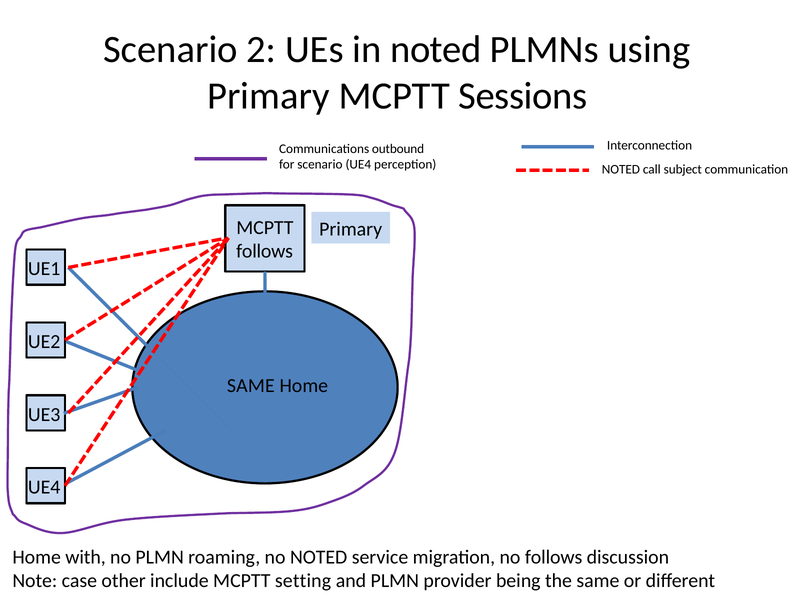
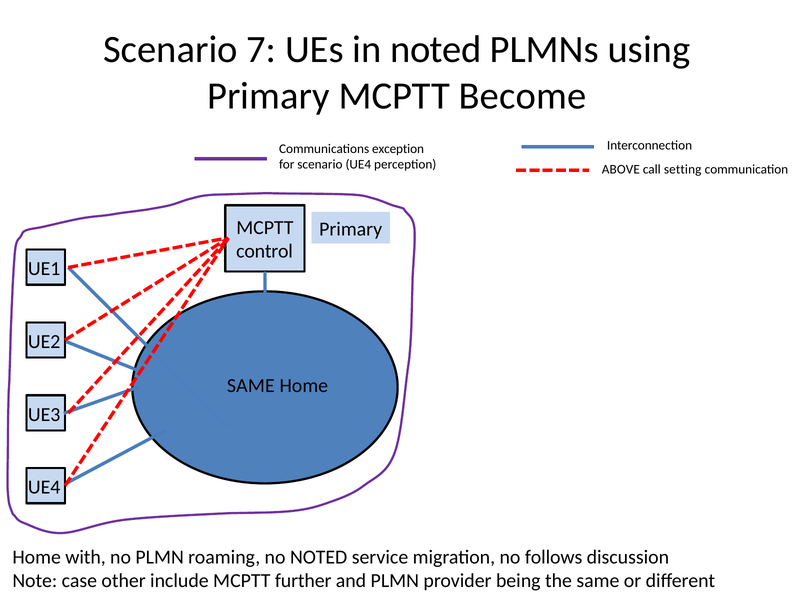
2: 2 -> 7 (261, 50)
Sessions: Sessions -> Become (523, 96)
outbound: outbound -> exception (398, 149)
NOTED: NOTED -> ABOVE (621, 169)
subject: subject -> setting (683, 169)
follows: follows -> control (265, 251)
setting: setting -> further (303, 580)
